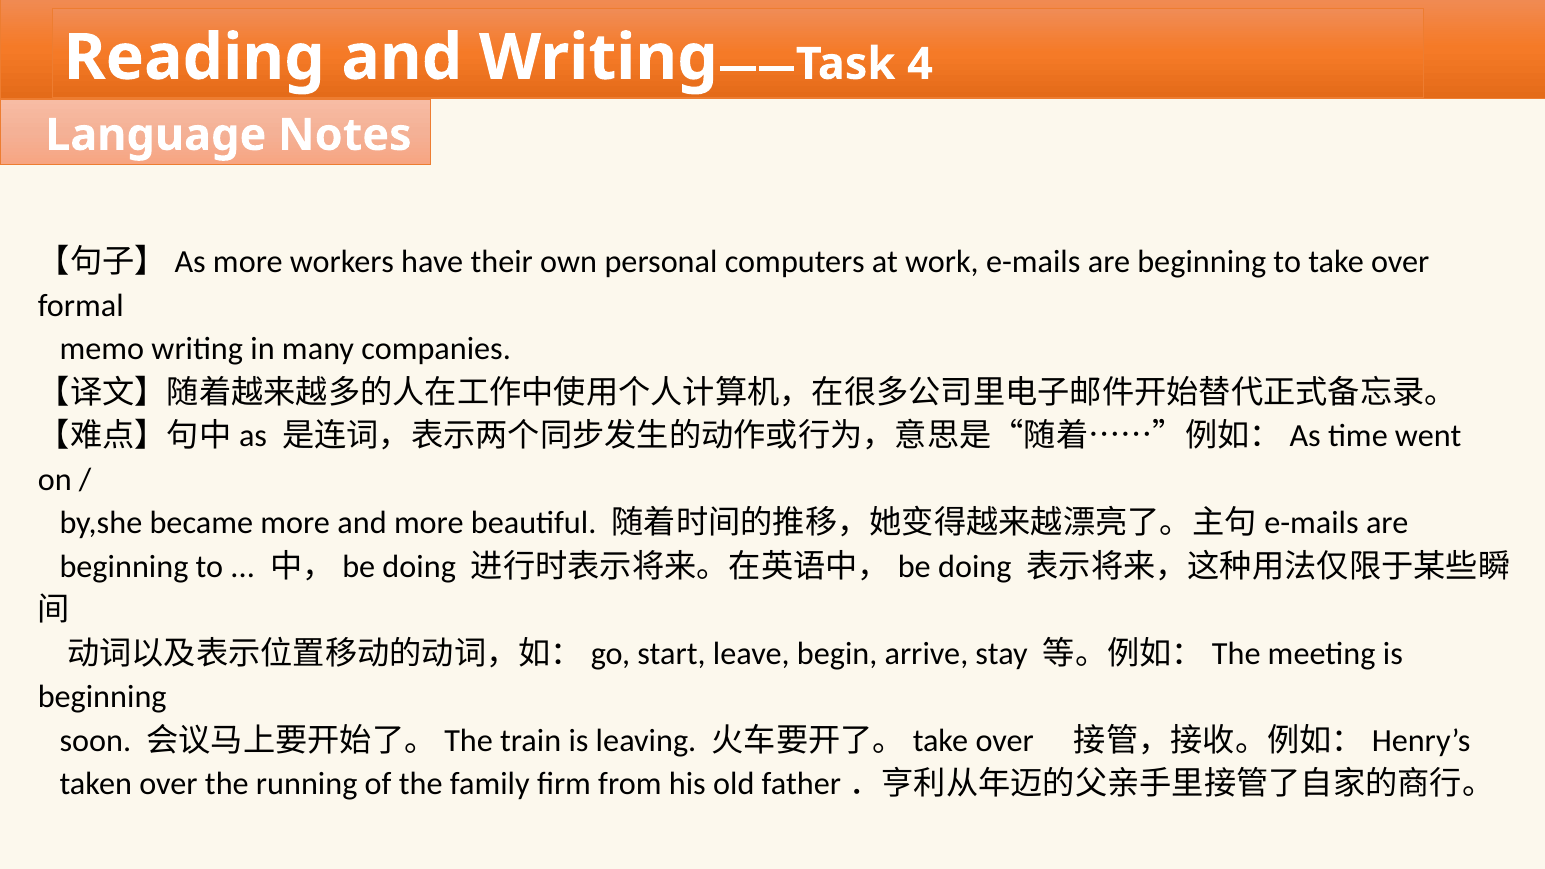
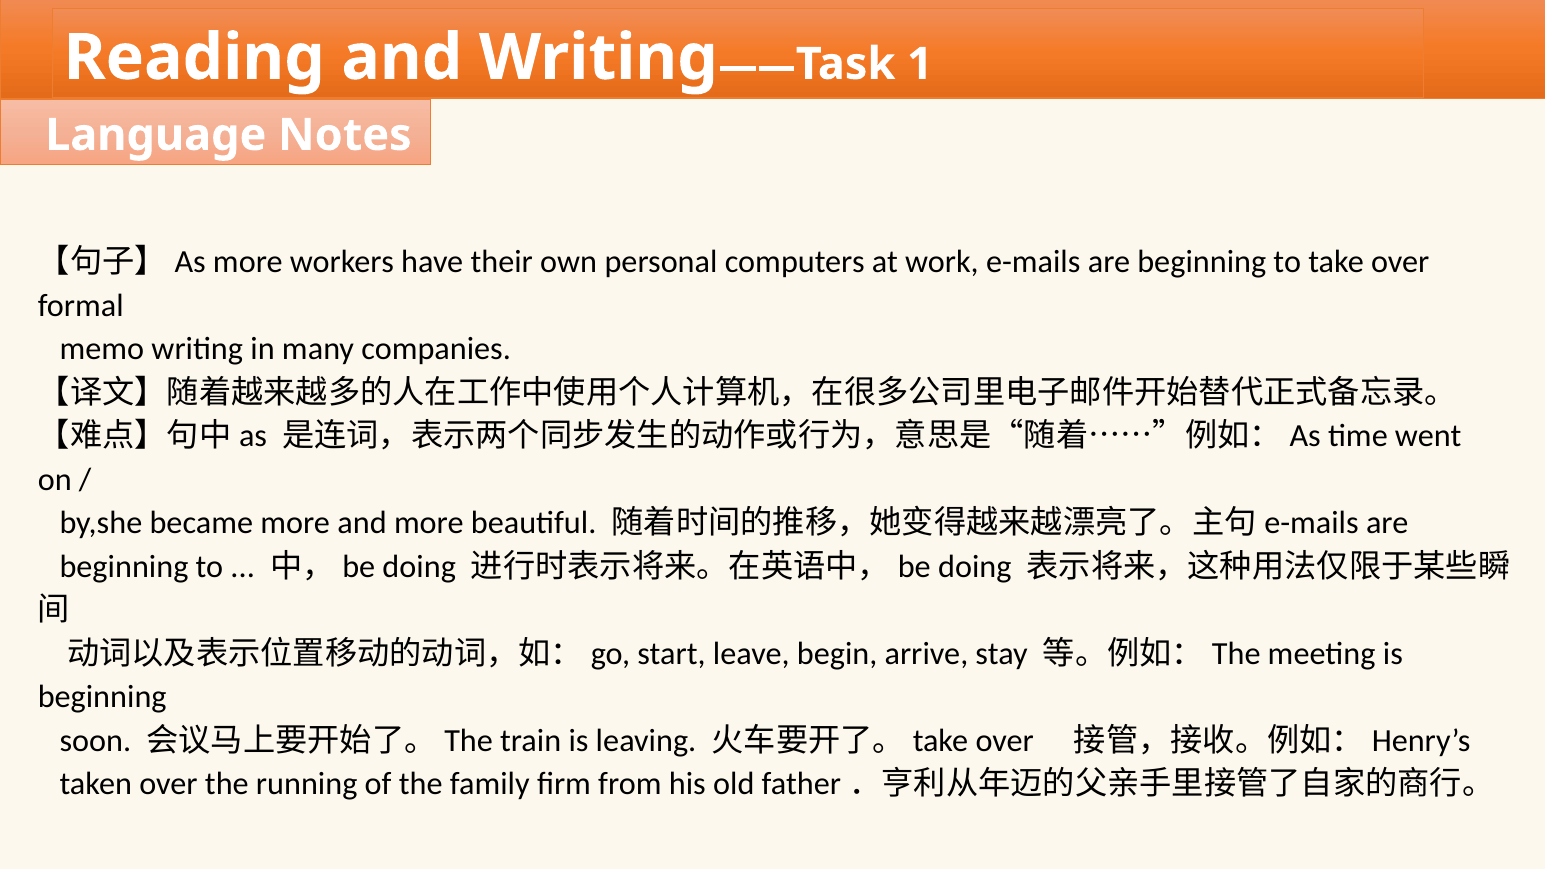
4: 4 -> 1 (920, 64)
